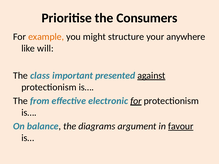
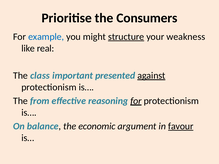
example colour: orange -> blue (46, 37)
structure underline: none -> present (126, 37)
anywhere: anywhere -> weakness (186, 37)
will: will -> real (46, 48)
electronic: electronic -> reasoning (108, 101)
diagrams: diagrams -> economic (97, 126)
